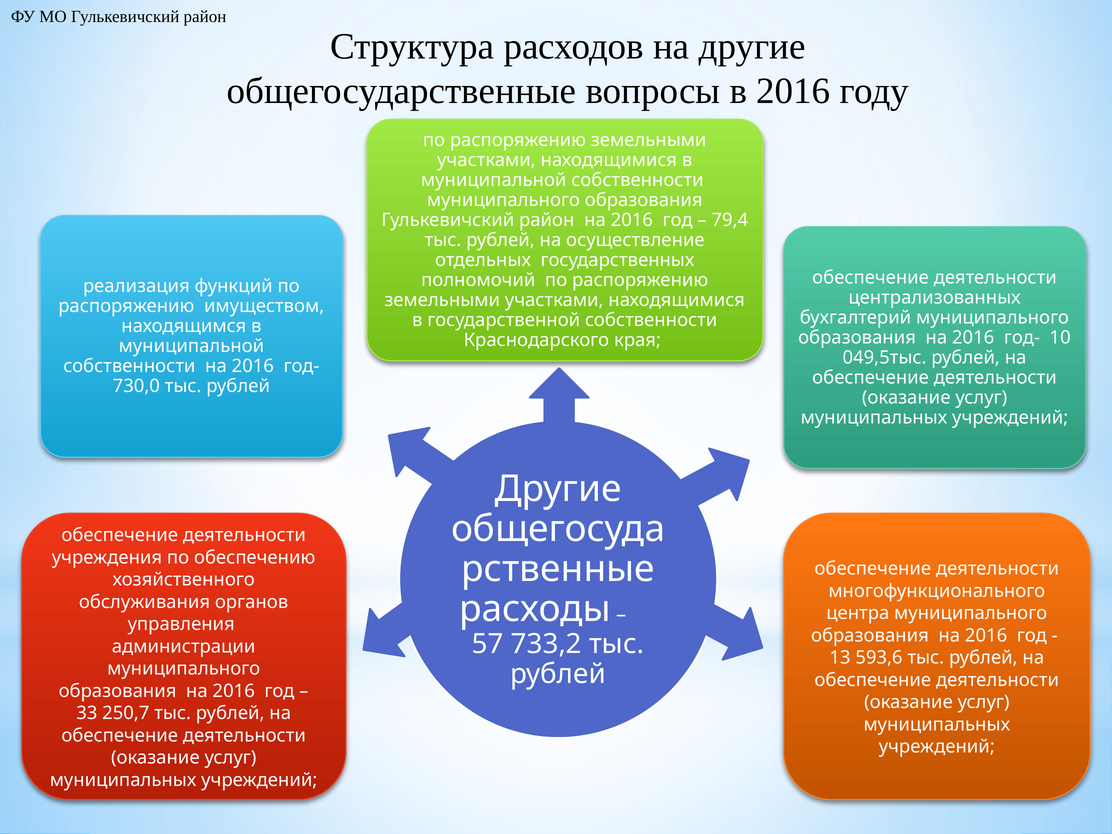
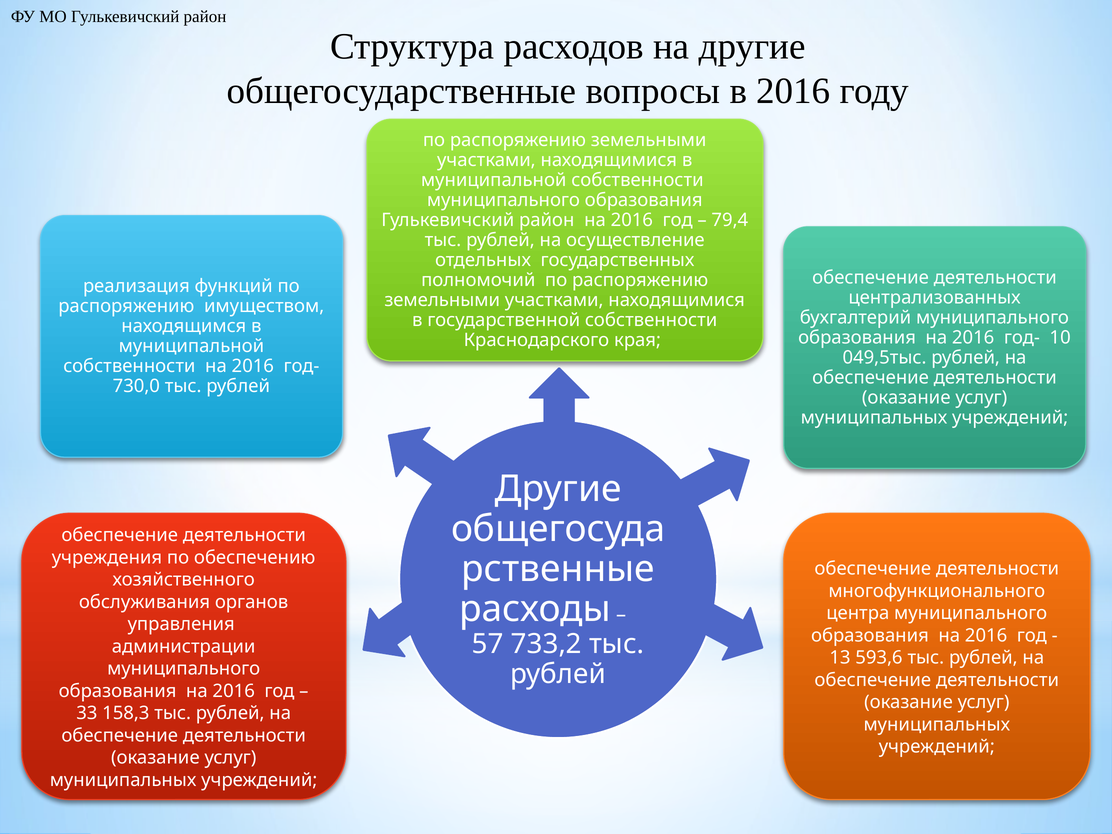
250,7: 250,7 -> 158,3 (126, 713)
